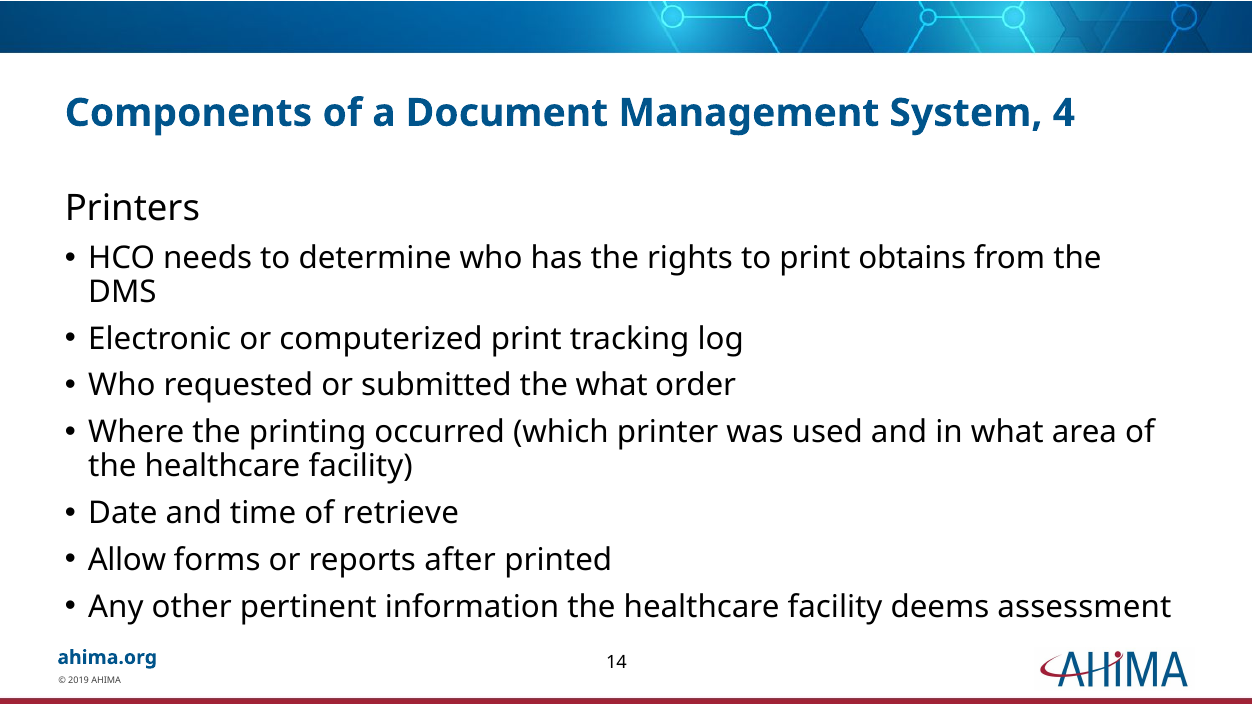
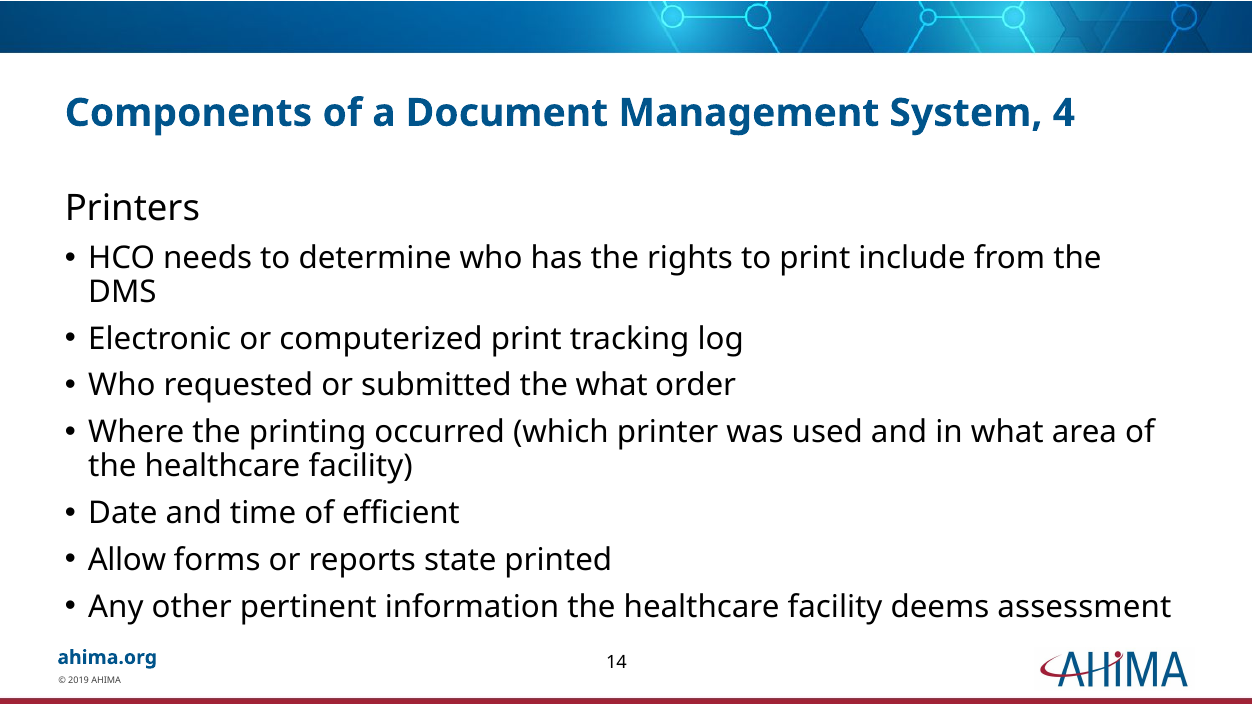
obtains: obtains -> include (912, 258)
retrieve: retrieve -> efficient (401, 513)
after: after -> state (460, 560)
